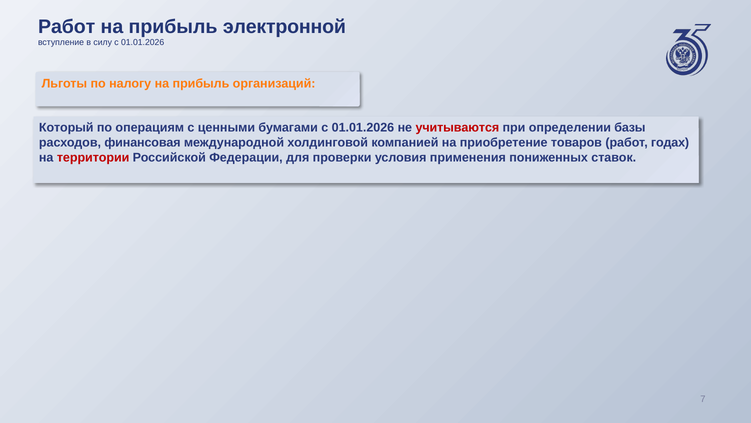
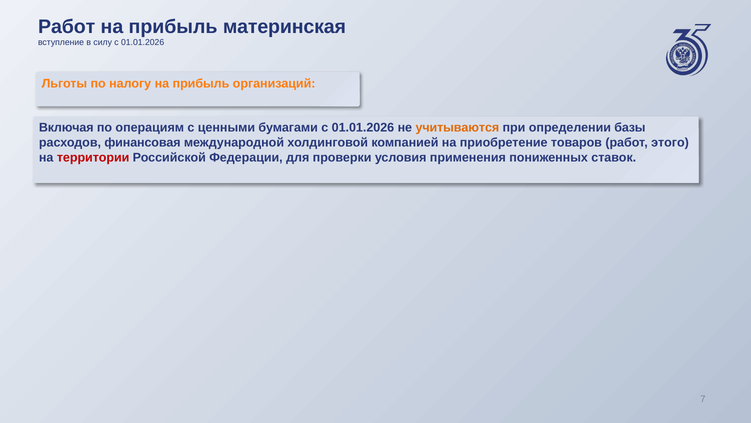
электронной: электронной -> материнская (284, 27)
Который: Который -> Включая (66, 128)
учитываются colour: red -> orange (457, 128)
годах: годах -> этого (670, 143)
